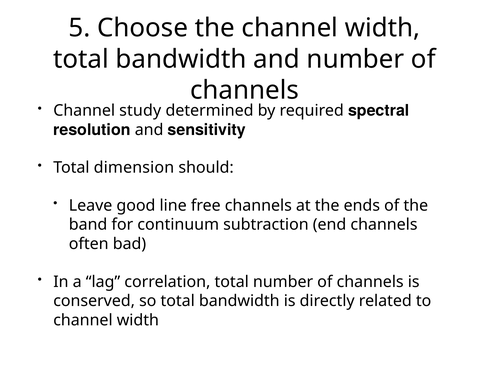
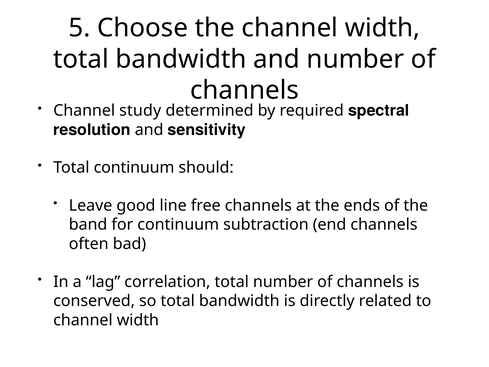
Total dimension: dimension -> continuum (134, 168)
